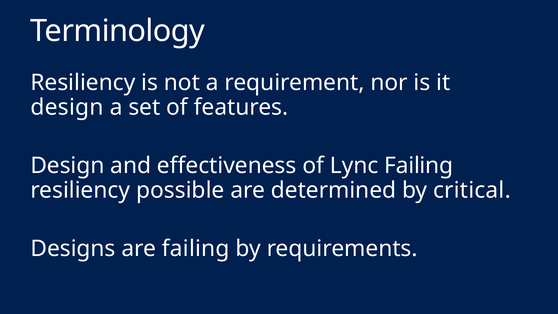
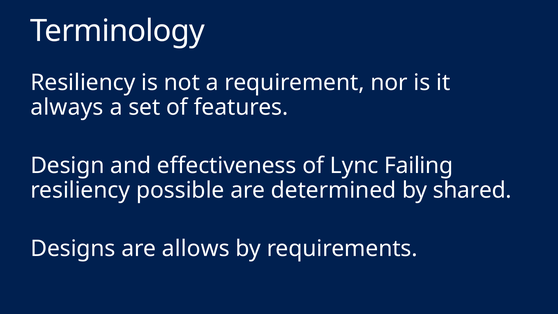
design: design -> always (67, 107)
critical: critical -> shared (472, 190)
are failing: failing -> allows (196, 248)
